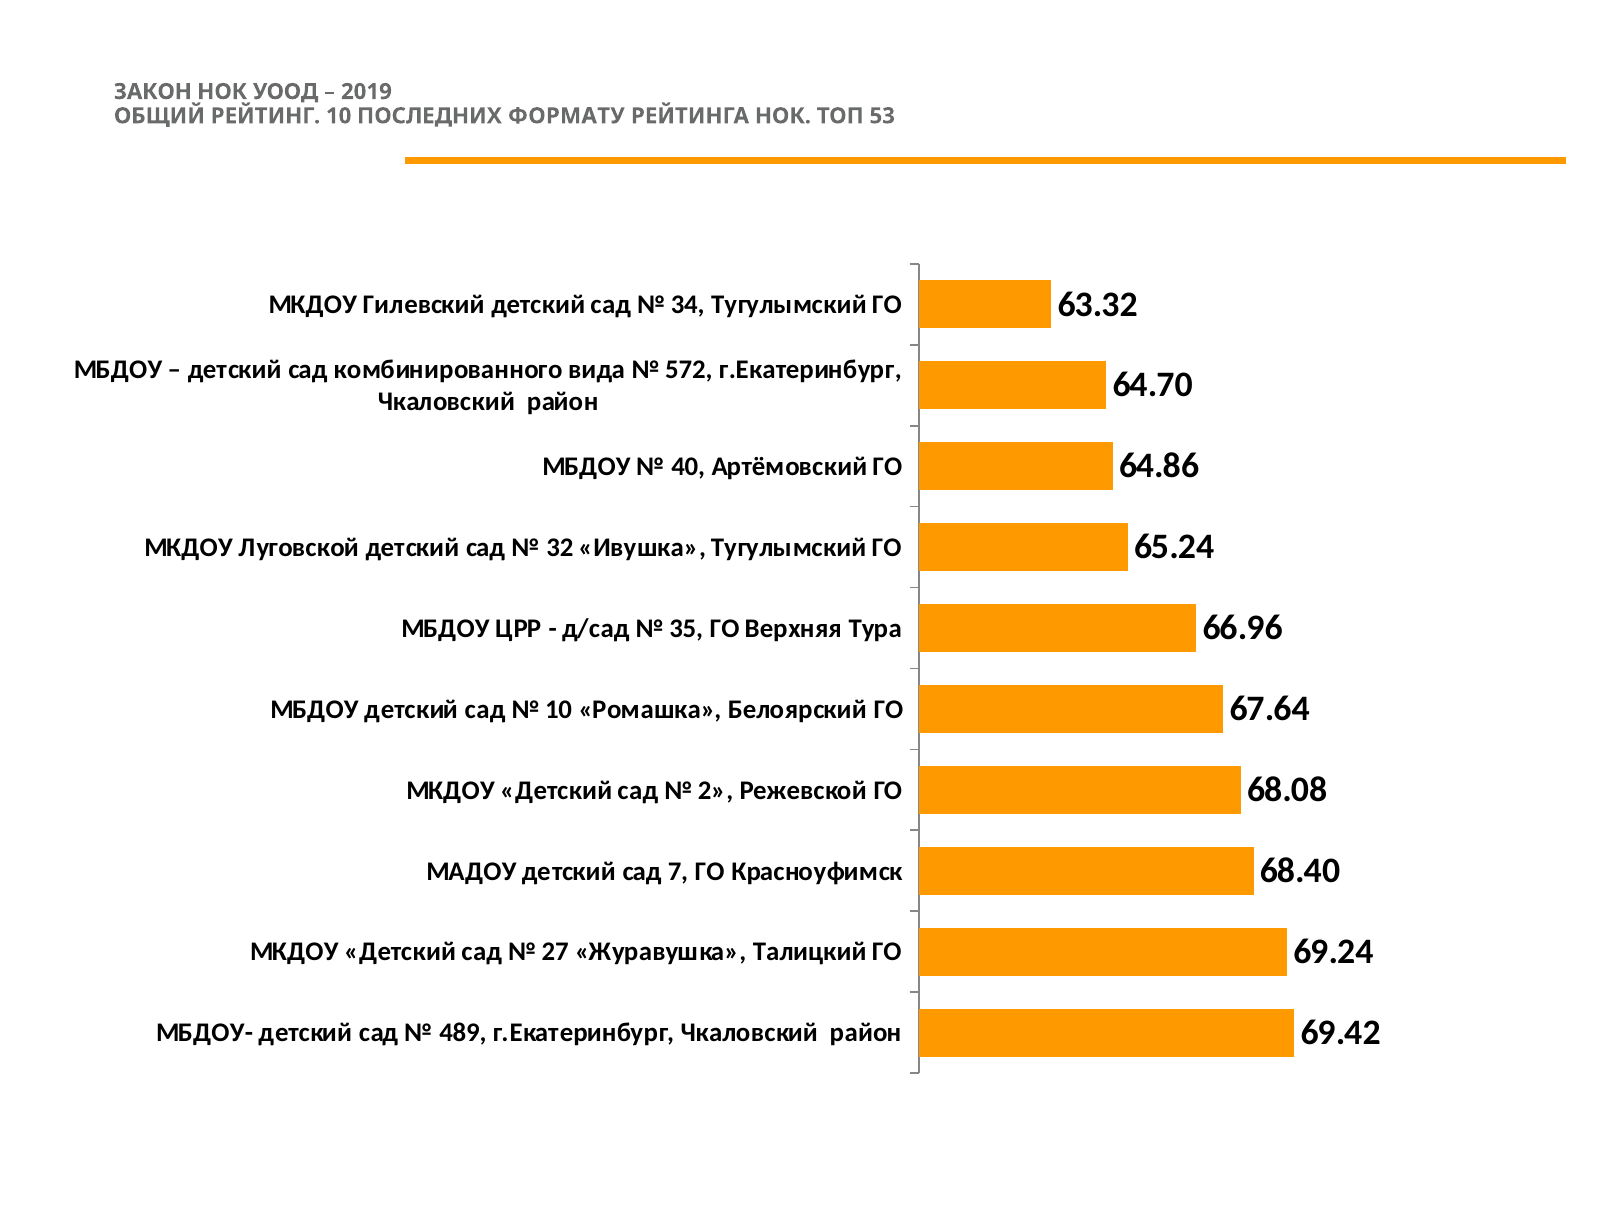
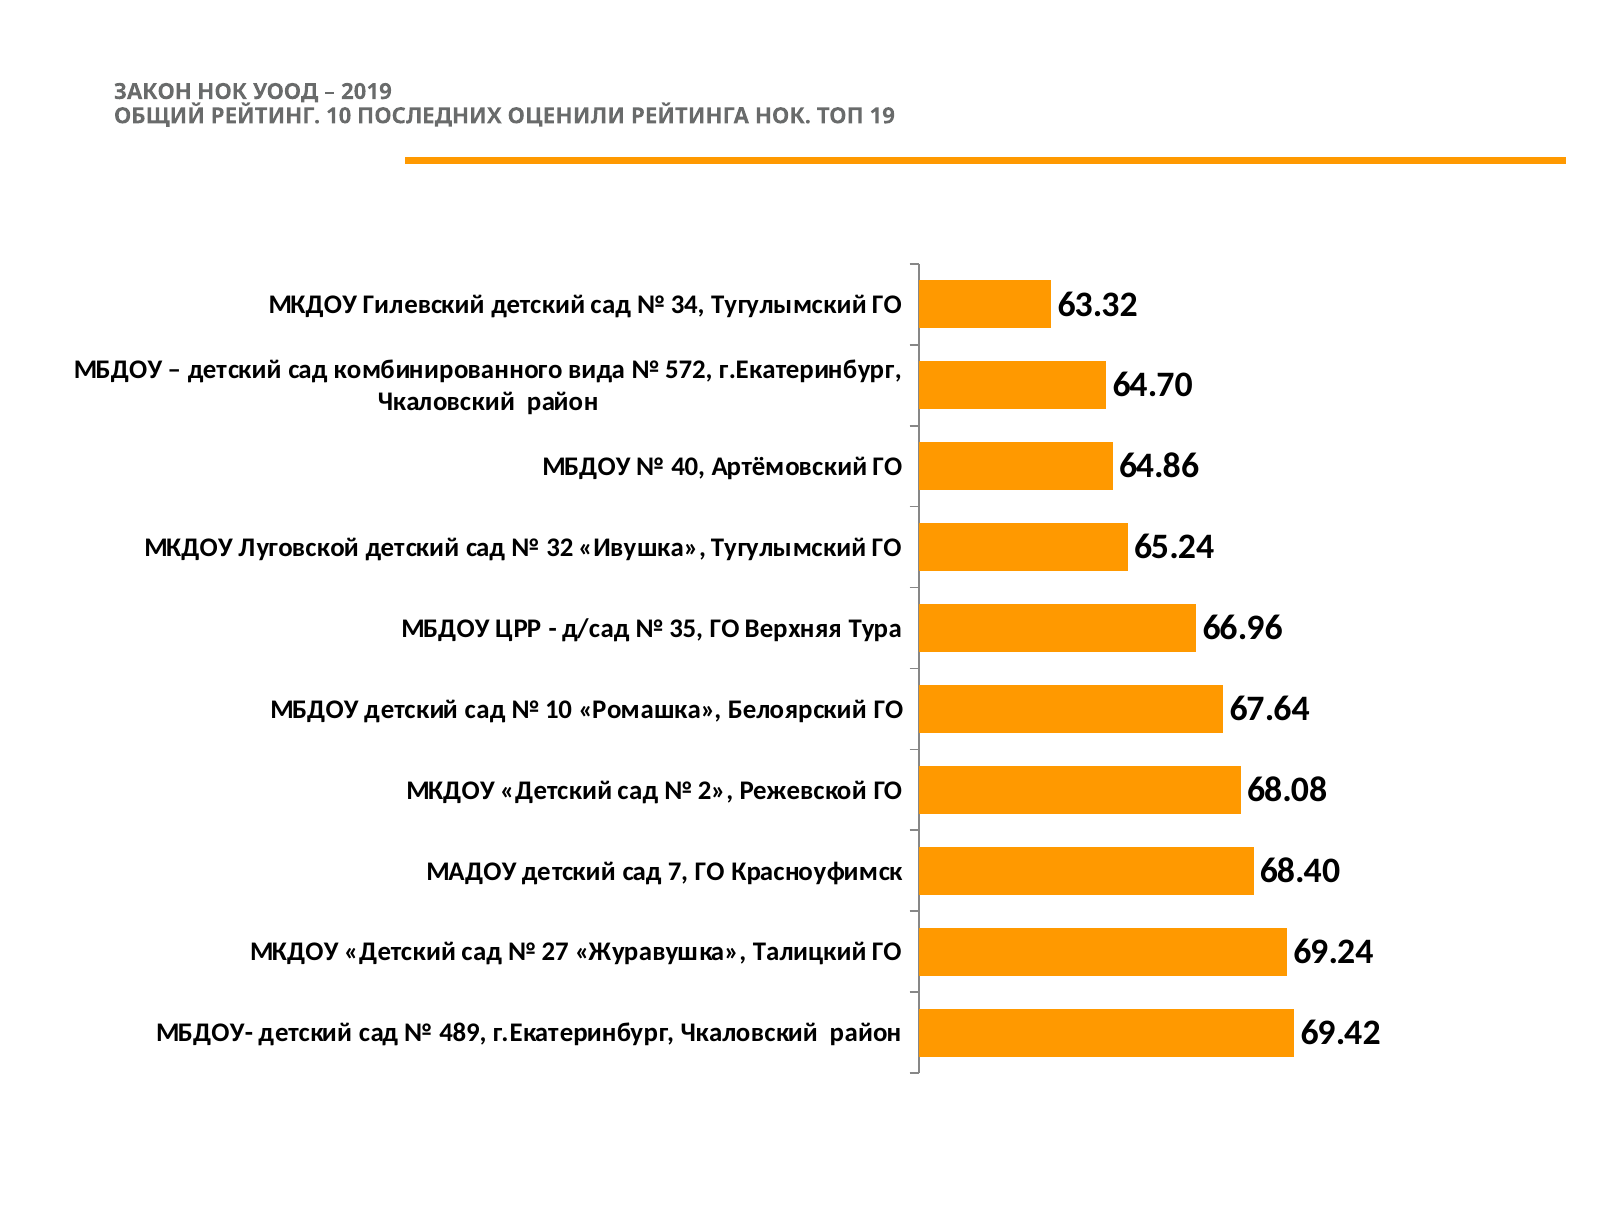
ФОРМАТУ: ФОРМАТУ -> ОЦЕНИЛИ (566, 116)
53: 53 -> 19 (882, 116)
